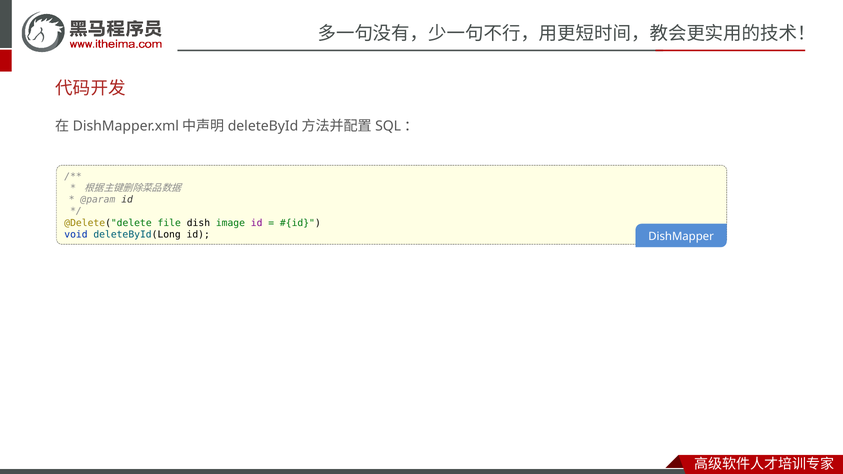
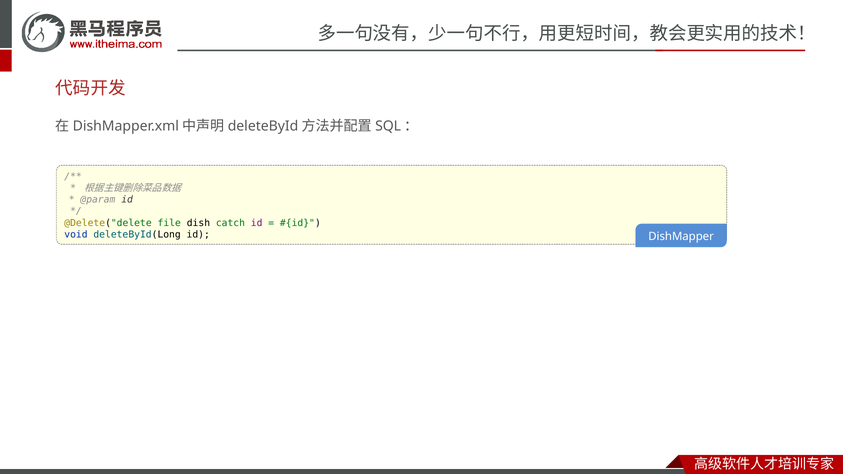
image: image -> catch (230, 223)
